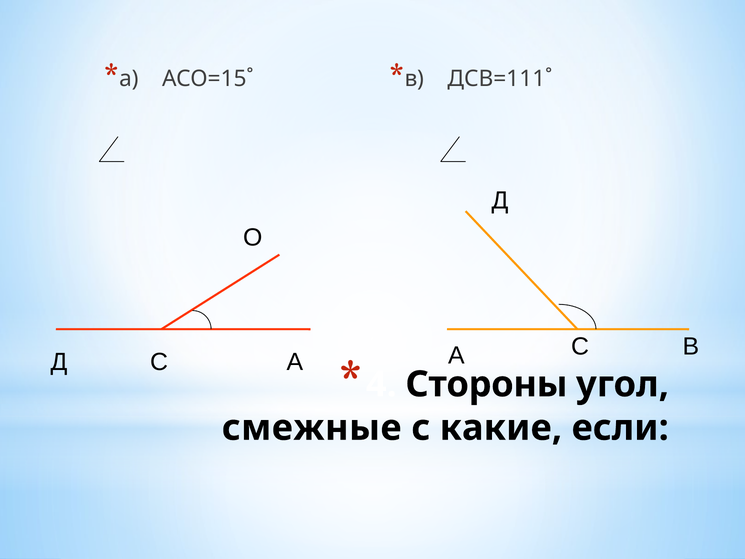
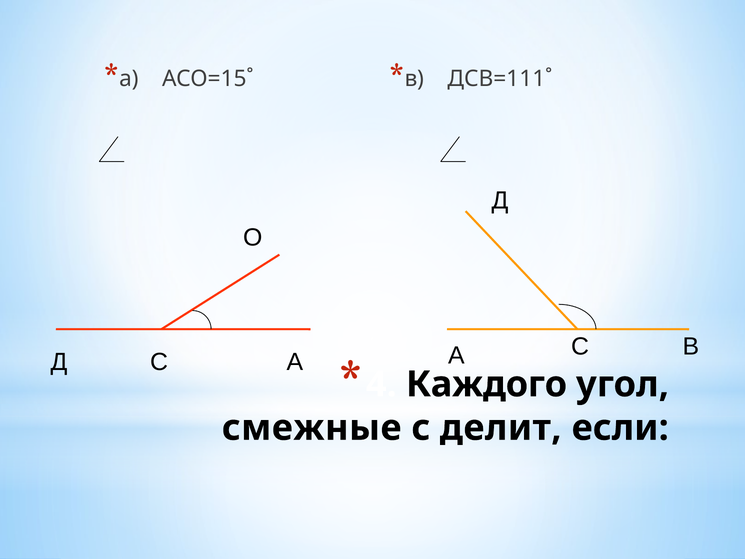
Стороны: Стороны -> Каждого (487, 384)
какие: какие -> делит (501, 428)
